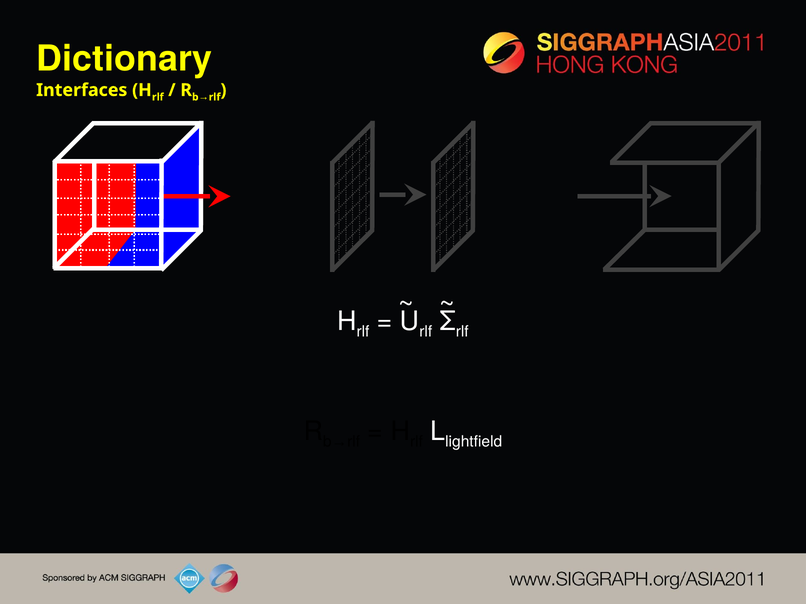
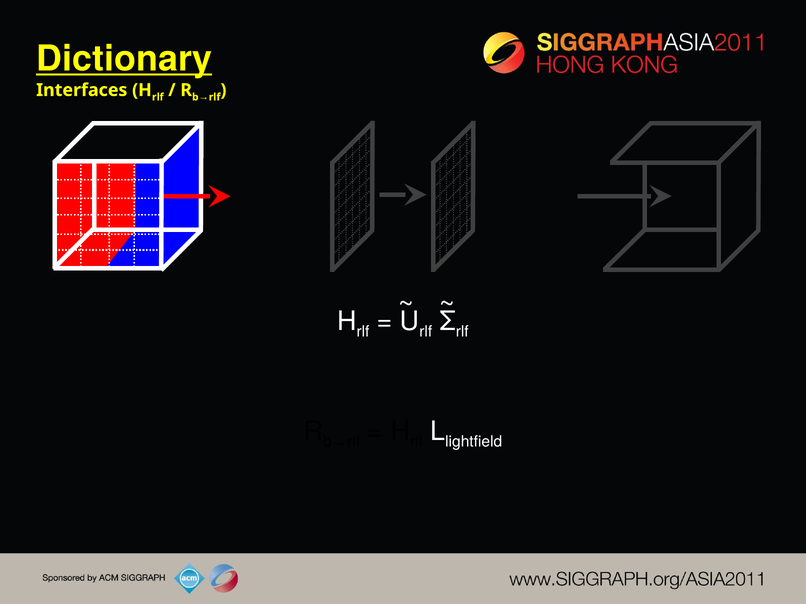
Dictionary underline: none -> present (124, 59)
